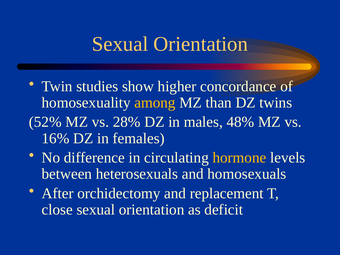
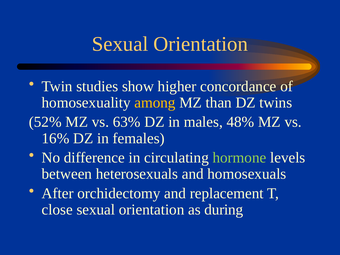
28%: 28% -> 63% (127, 122)
hormone colour: yellow -> light green (239, 158)
deficit: deficit -> during (224, 210)
